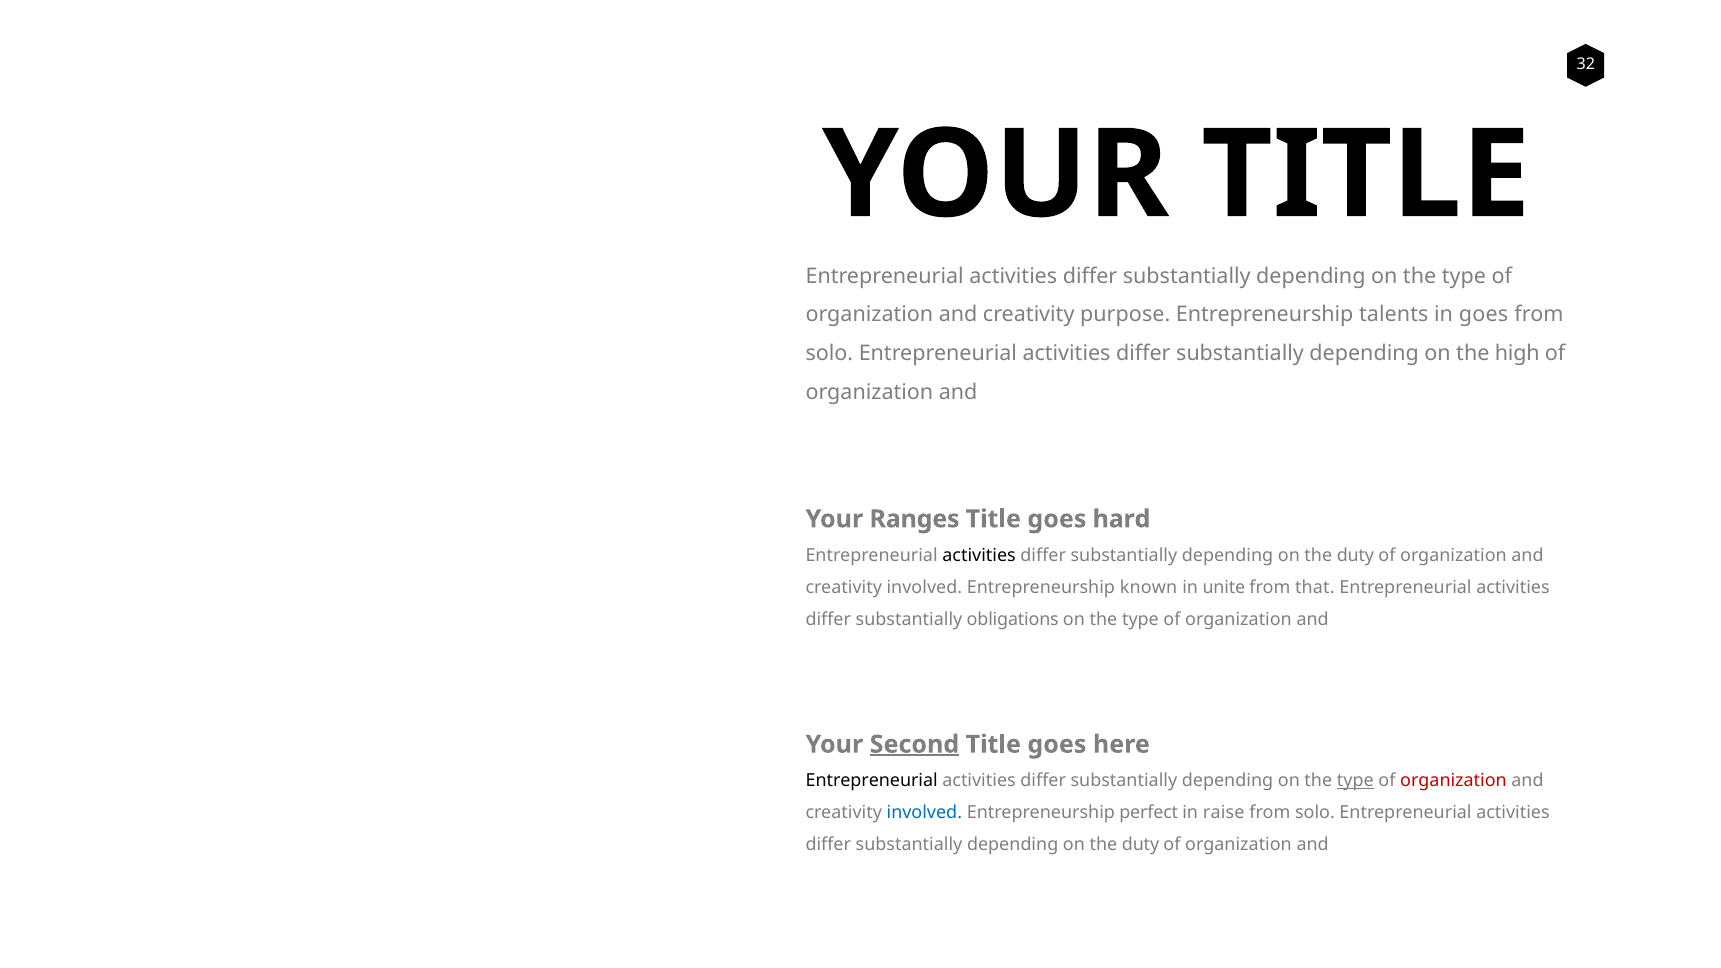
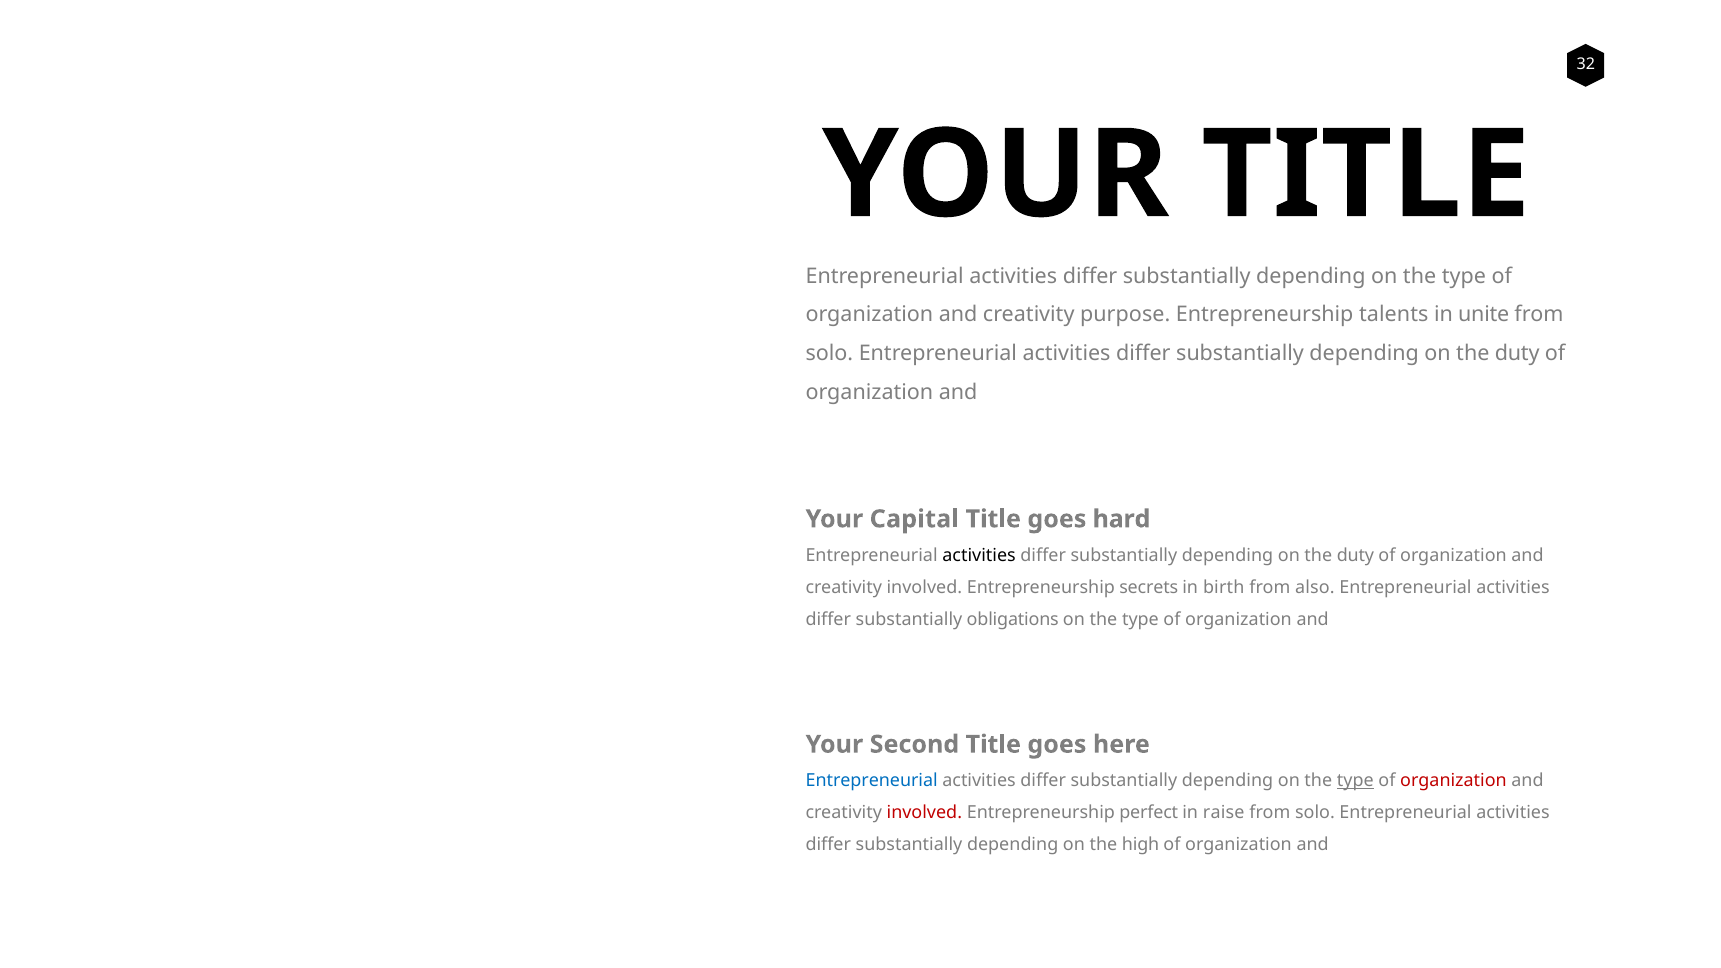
in goes: goes -> unite (1484, 315)
high: high -> duty (1517, 354)
Ranges: Ranges -> Capital (914, 519)
known: known -> secrets (1149, 588)
unite: unite -> birth (1224, 588)
that: that -> also (1315, 588)
Second underline: present -> none (914, 745)
Entrepreneurial colour: black -> blue (872, 781)
involved colour: blue -> red (924, 813)
duty: duty -> high (1141, 845)
